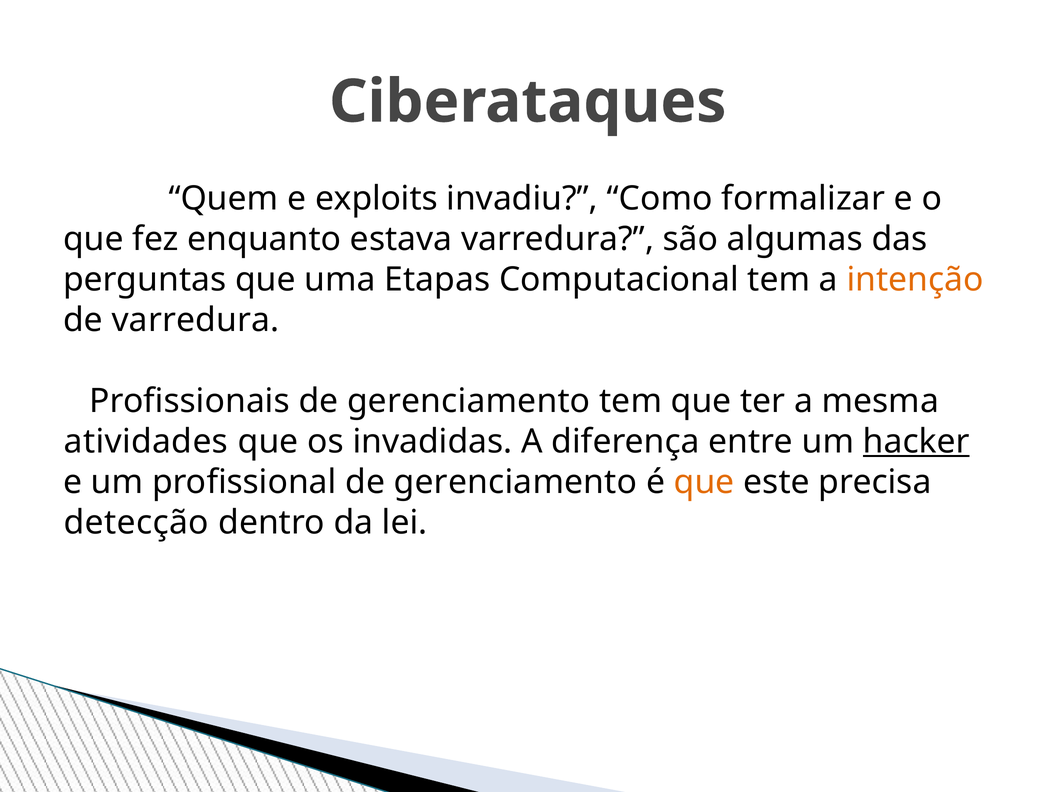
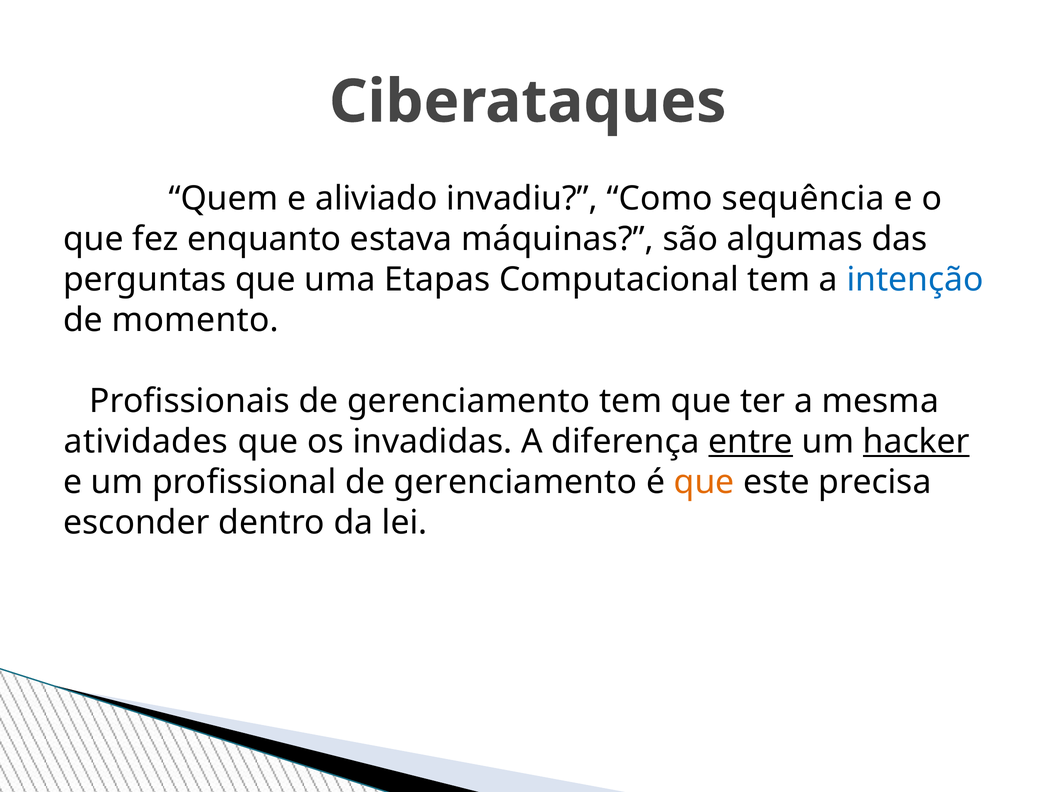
exploits: exploits -> aliviado (376, 199)
formalizar: formalizar -> sequência (803, 199)
estava varredura: varredura -> máquinas (558, 239)
intenção colour: orange -> blue (915, 280)
de varredura: varredura -> momento (195, 320)
entre underline: none -> present (751, 442)
detecção: detecção -> esconder (136, 522)
